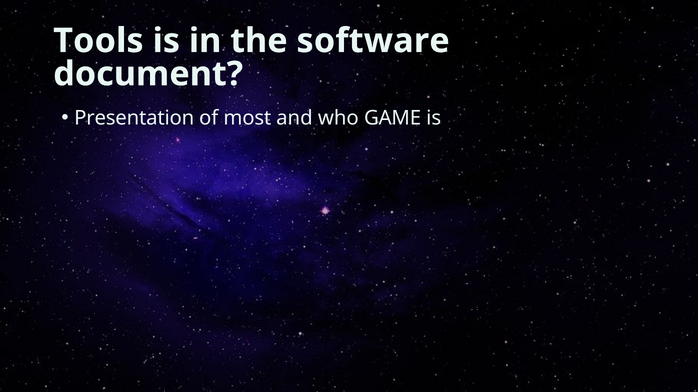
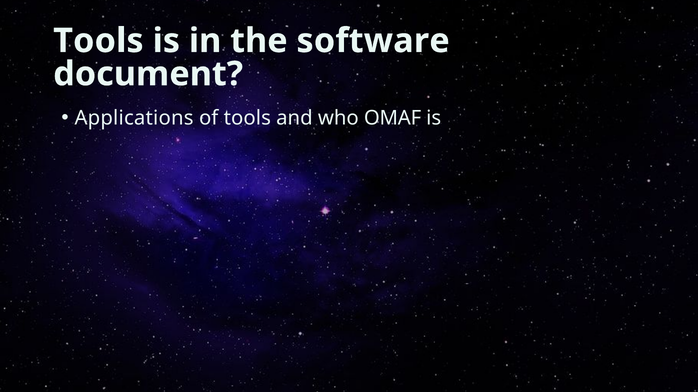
Presentation: Presentation -> Applications (134, 118)
of most: most -> tools (247, 118)
GAME: GAME -> OMAF (393, 118)
